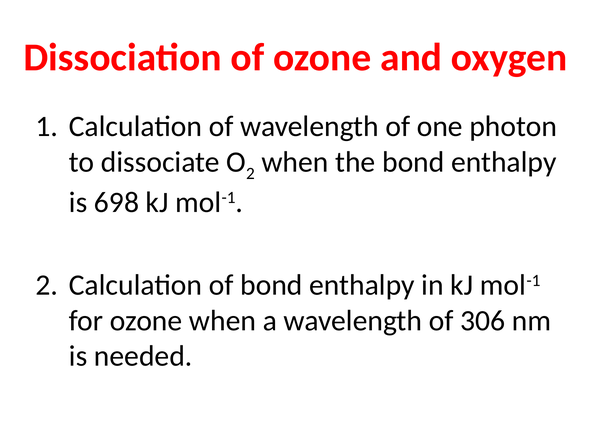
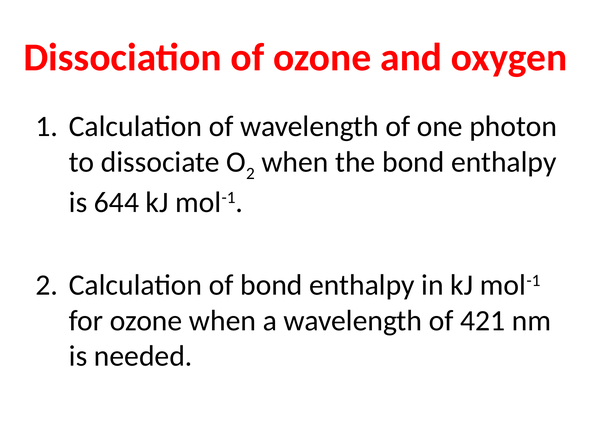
698: 698 -> 644 (117, 203)
306: 306 -> 421 (483, 321)
